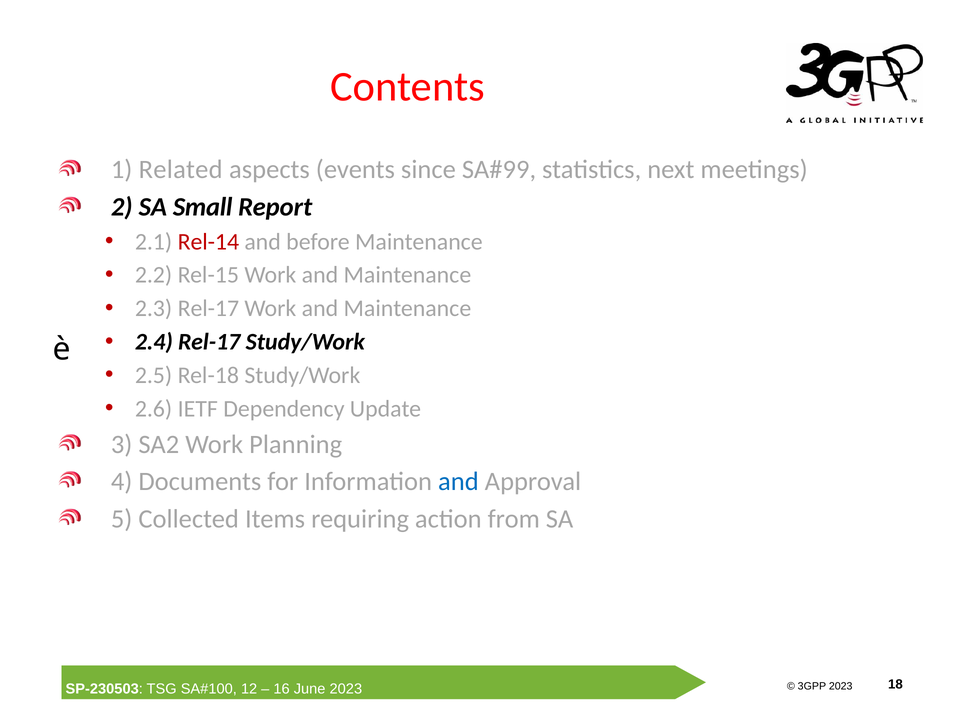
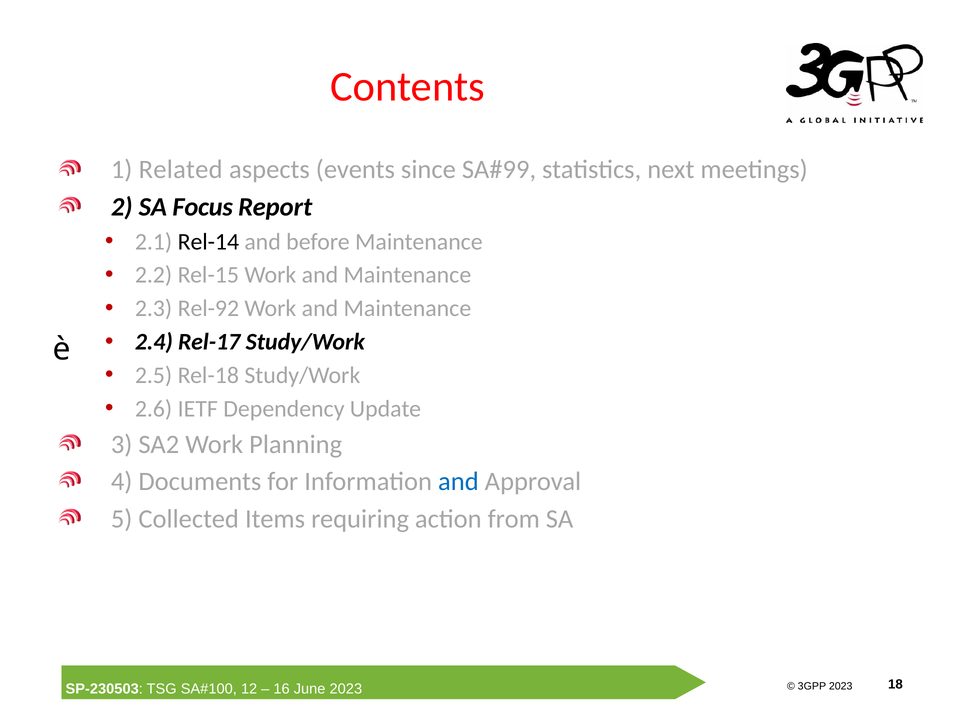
Small: Small -> Focus (203, 207)
Rel-14 colour: red -> black (208, 242)
2.3 Rel-17: Rel-17 -> Rel-92 (208, 309)
